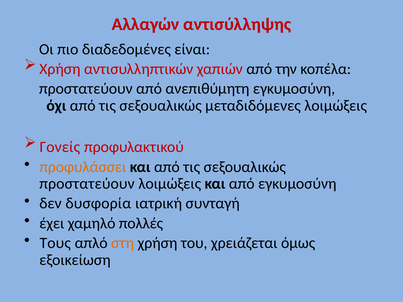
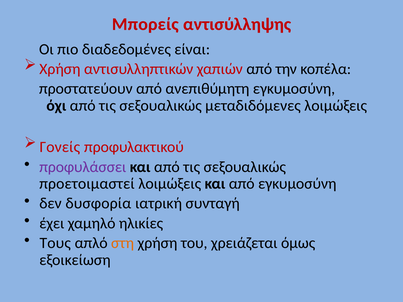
Αλλαγών: Αλλαγών -> Μπορείς (145, 24)
προφυλάσσει colour: orange -> purple (83, 167)
προστατεύουν: προστατεύουν -> προετοιμαστεί (87, 184)
πολλές: πολλές -> ηλικίες (141, 223)
